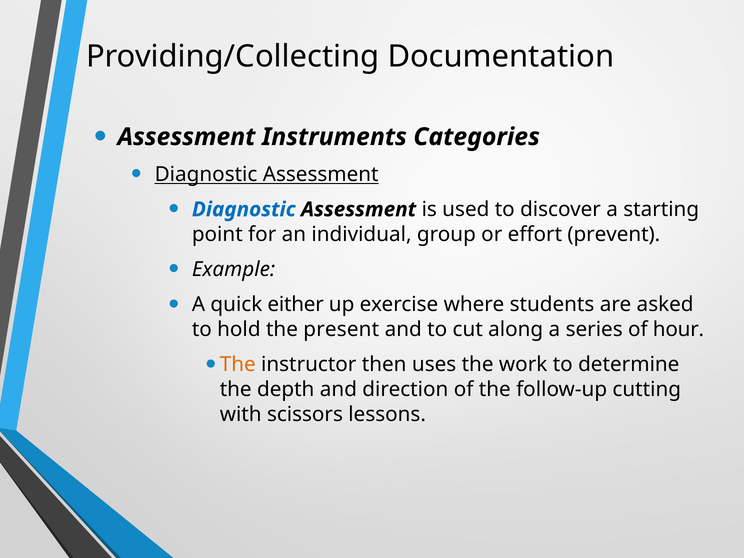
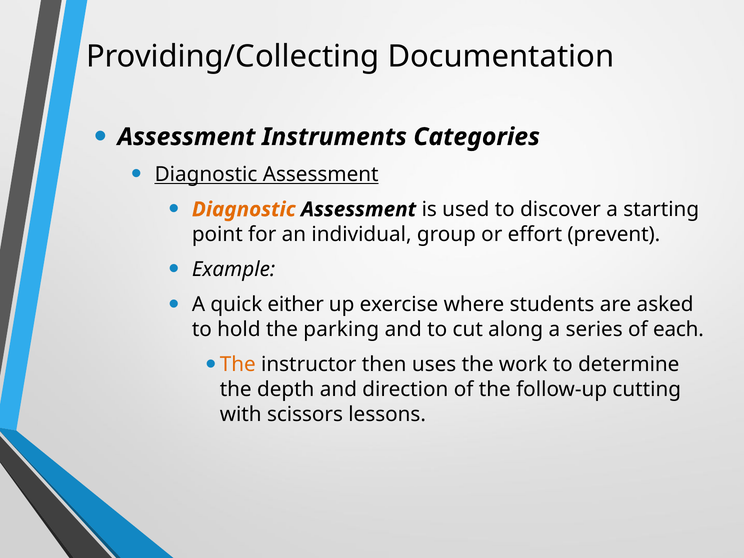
Diagnostic colour: blue -> orange (244, 209)
present: present -> parking (341, 329)
hour: hour -> each (678, 329)
